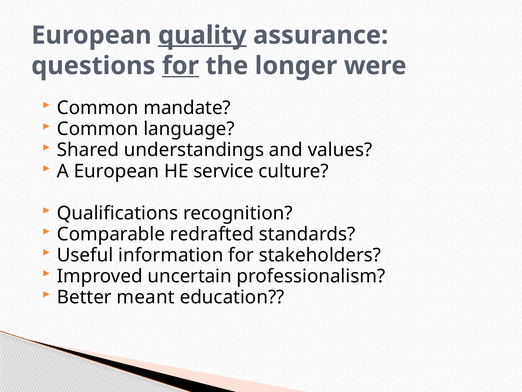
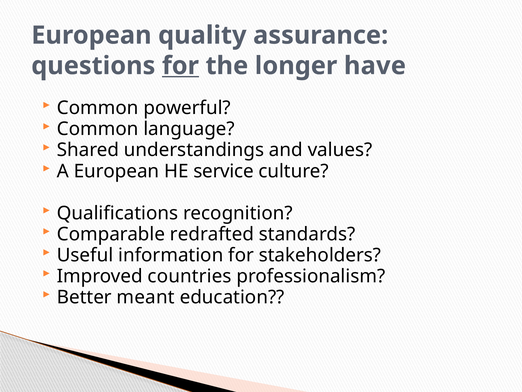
quality underline: present -> none (202, 35)
were: were -> have (375, 66)
mandate: mandate -> powerful (187, 108)
uncertain: uncertain -> countries (190, 276)
